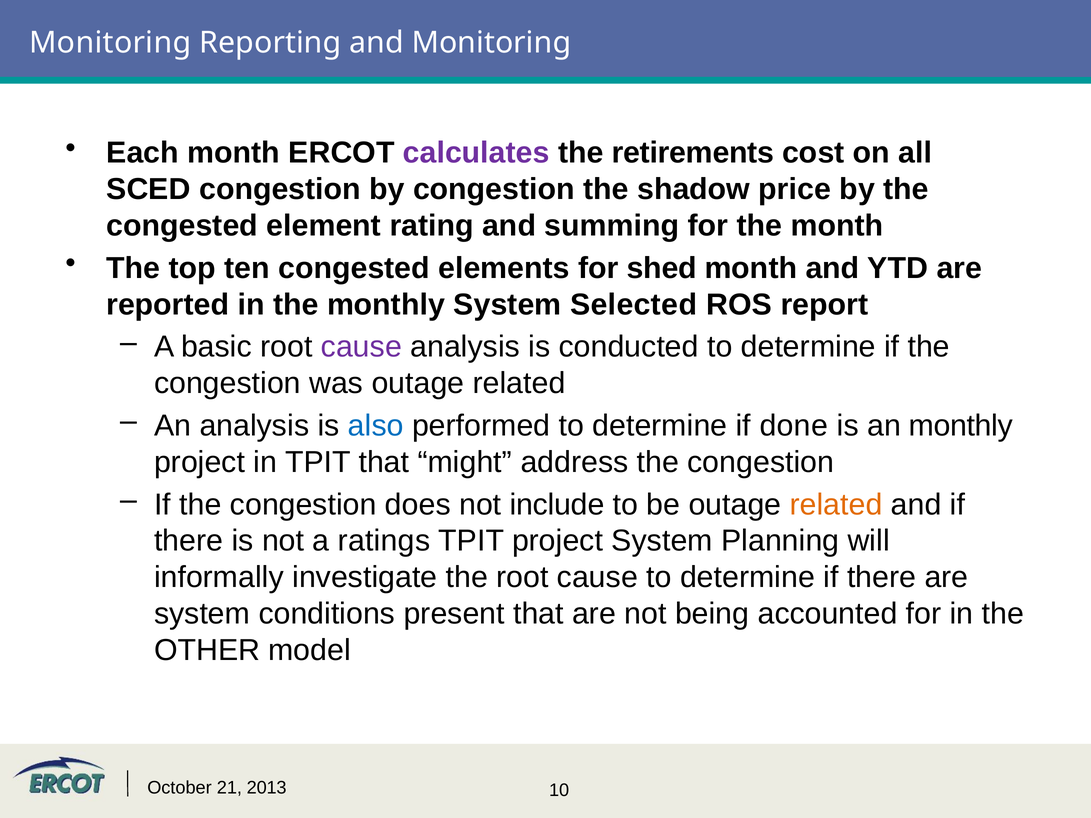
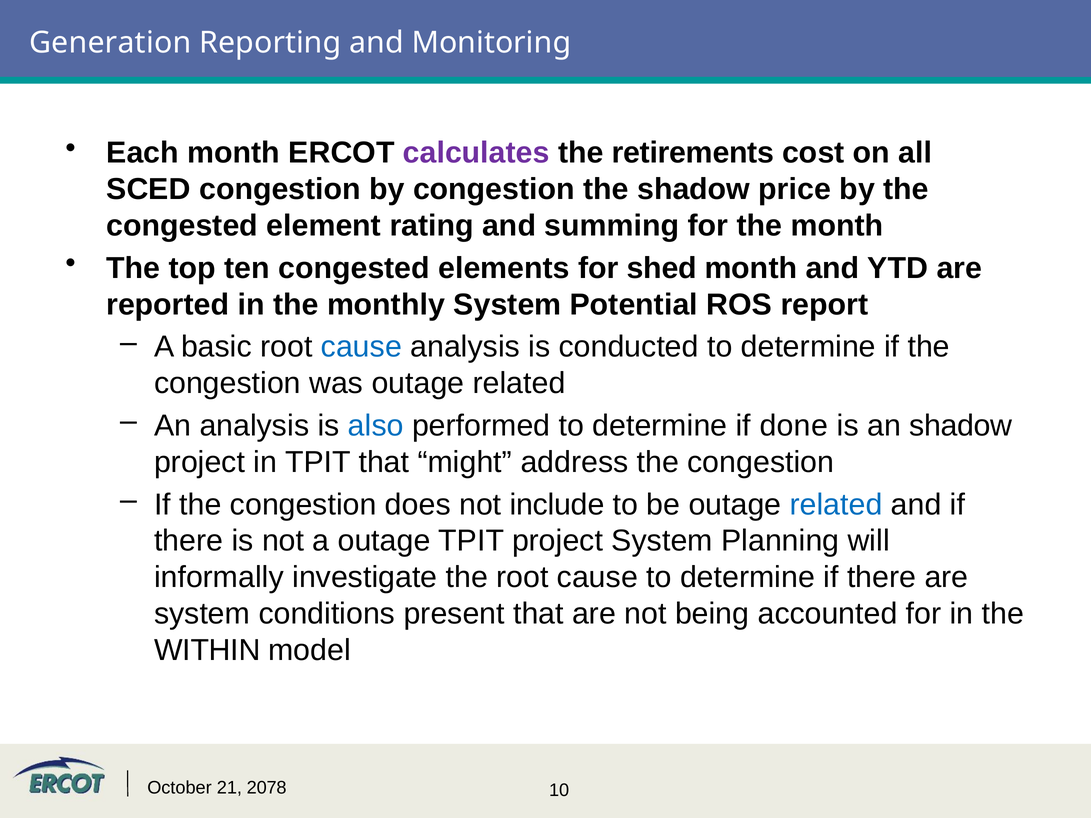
Monitoring: Monitoring -> Generation (110, 43)
Selected: Selected -> Potential (634, 305)
cause colour: purple -> blue (361, 347)
an monthly: monthly -> shadow (961, 426)
related colour: orange -> blue (836, 505)
a ratings: ratings -> outage (384, 541)
OTHER: OTHER -> WITHIN (207, 650)
2013: 2013 -> 2078 (267, 788)
